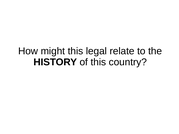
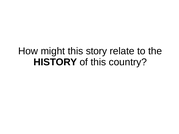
legal: legal -> story (96, 51)
